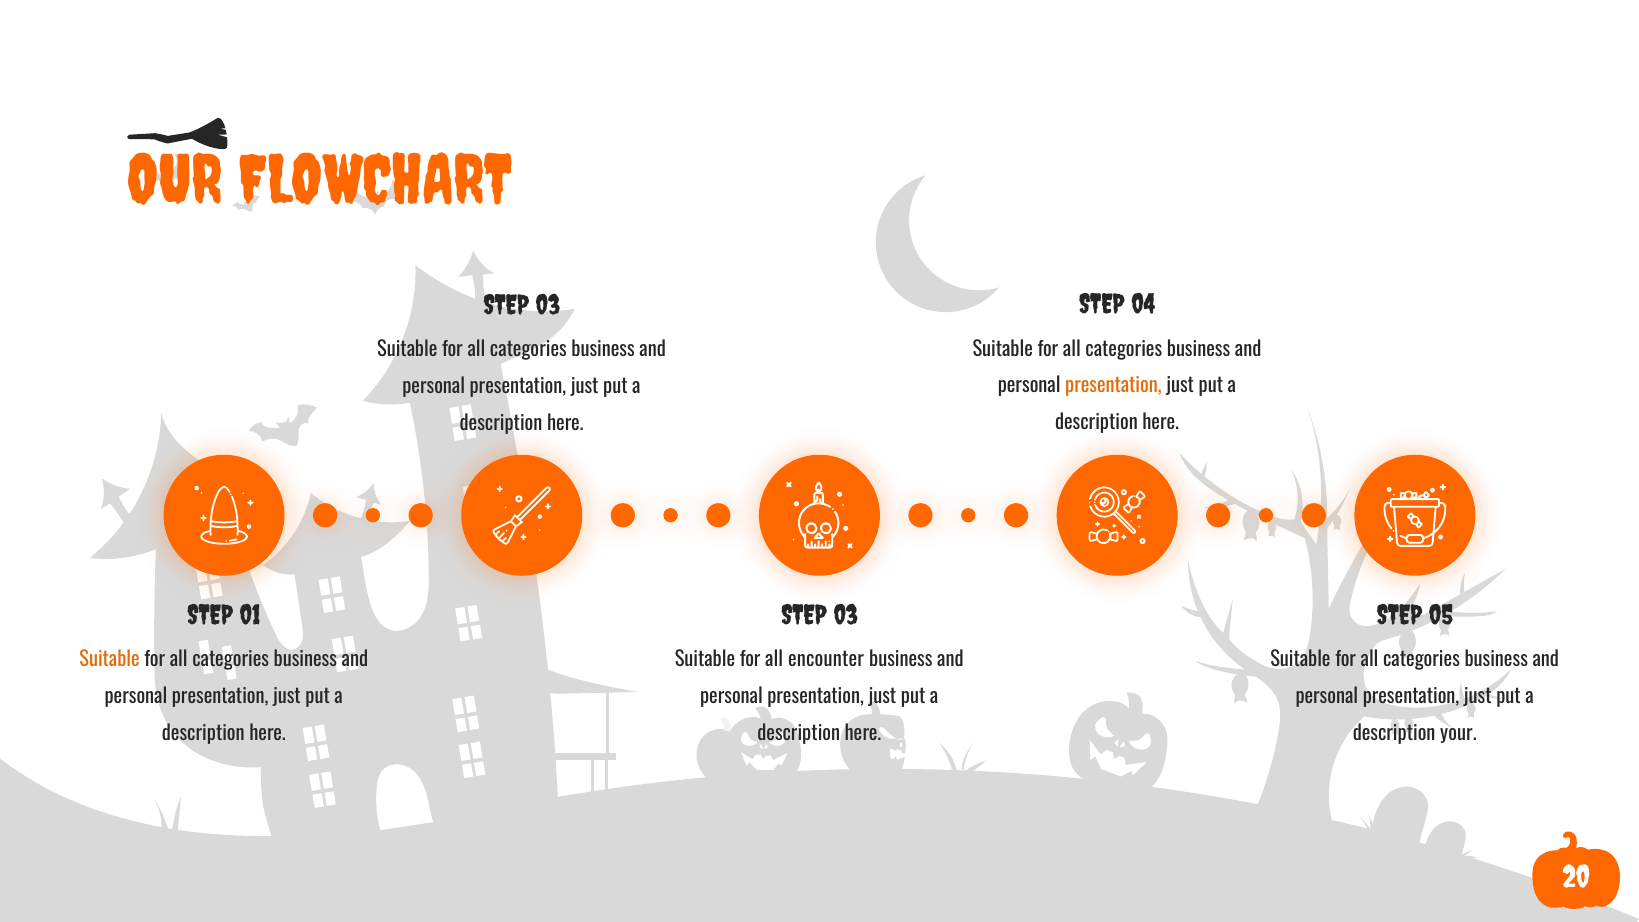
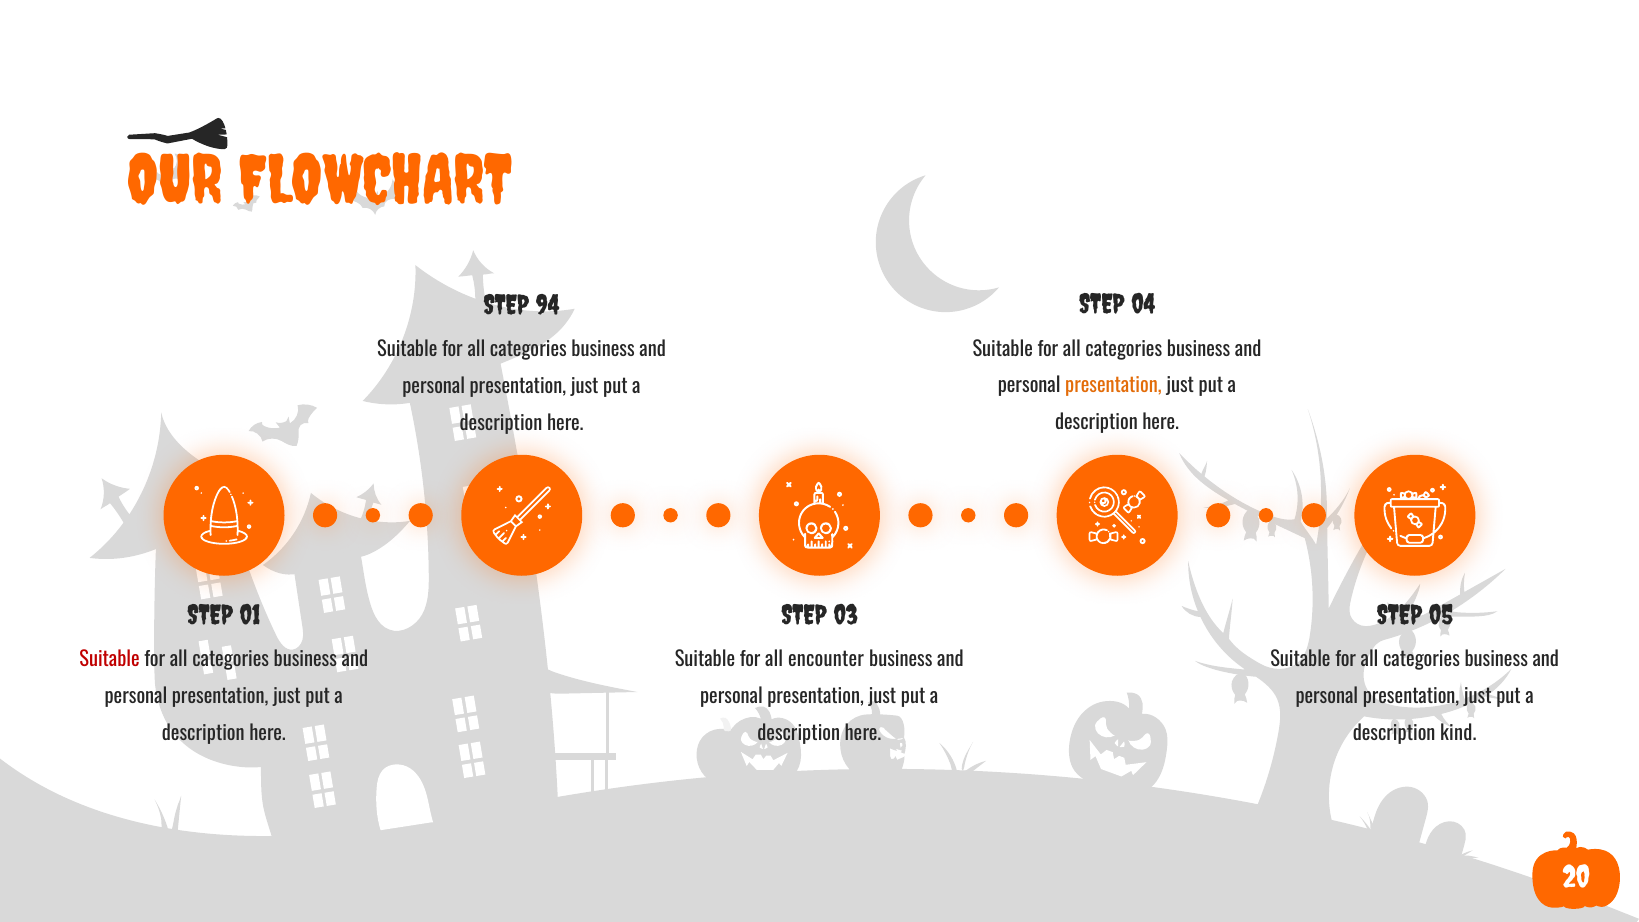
03: 03 -> 94 (548, 305)
Suitable colour: orange -> red (110, 660)
your: your -> kind (1458, 734)
